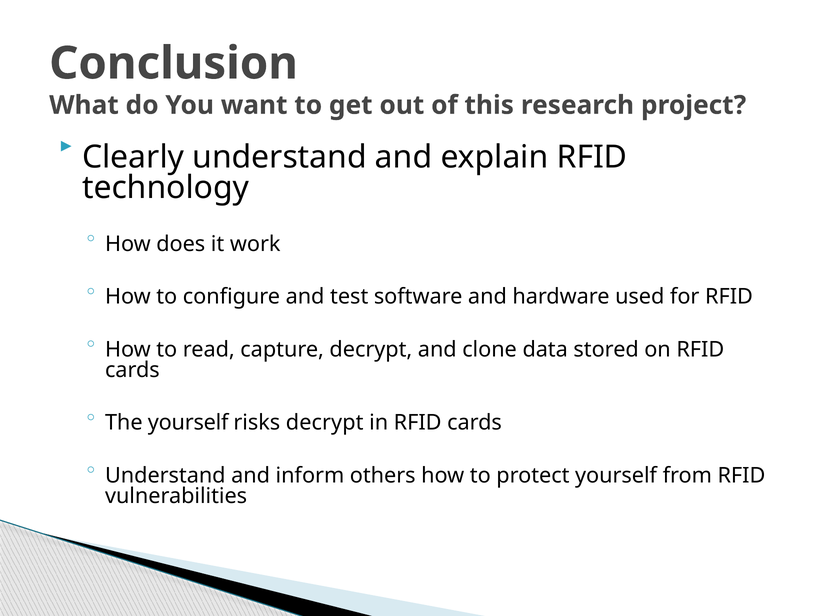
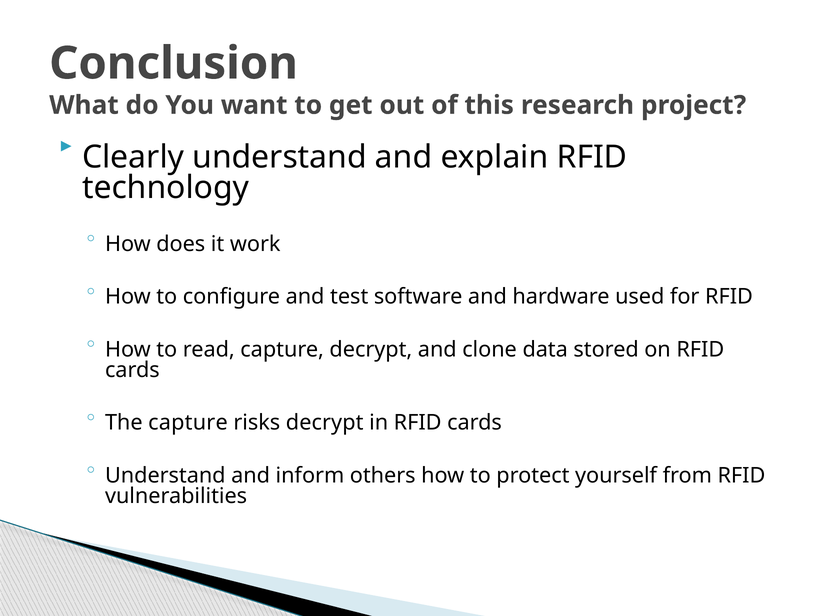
The yourself: yourself -> capture (188, 423)
